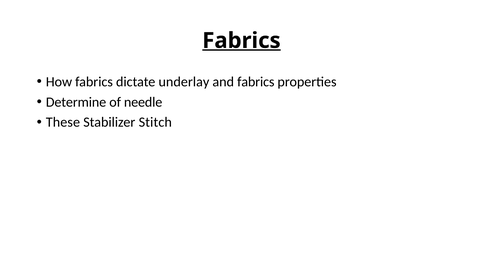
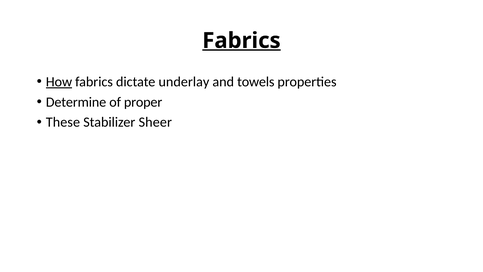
How underline: none -> present (59, 82)
and fabrics: fabrics -> towels (256, 82)
needle: needle -> proper (143, 102)
Stitch: Stitch -> Sheer (155, 122)
